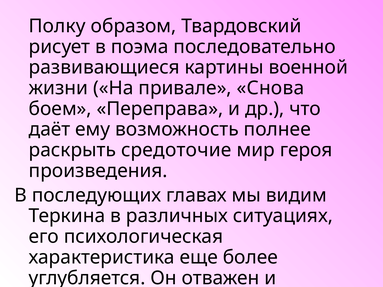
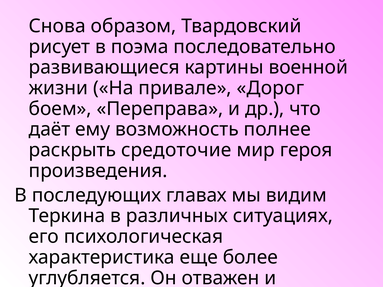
Полку: Полку -> Снова (57, 26)
Снова: Снова -> Дорог (270, 88)
